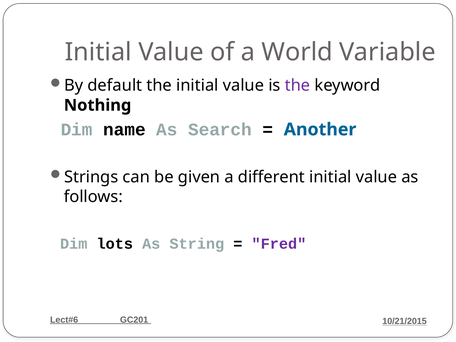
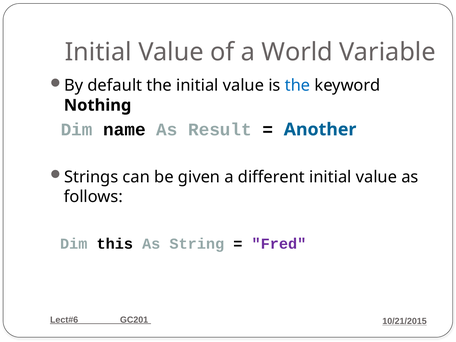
the colour: purple -> blue (298, 86)
Search: Search -> Result (220, 130)
lots: lots -> this (115, 244)
